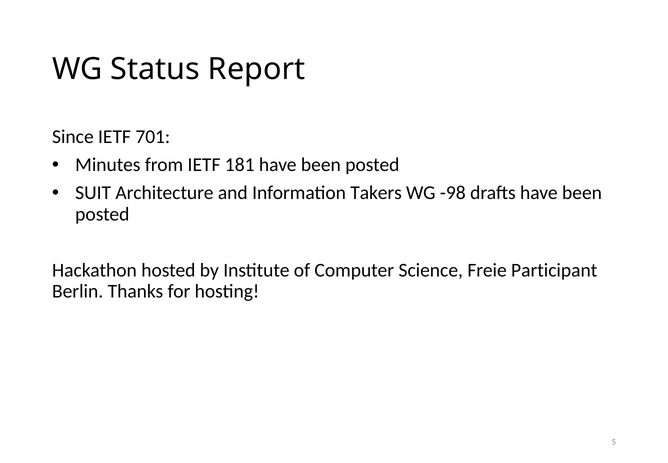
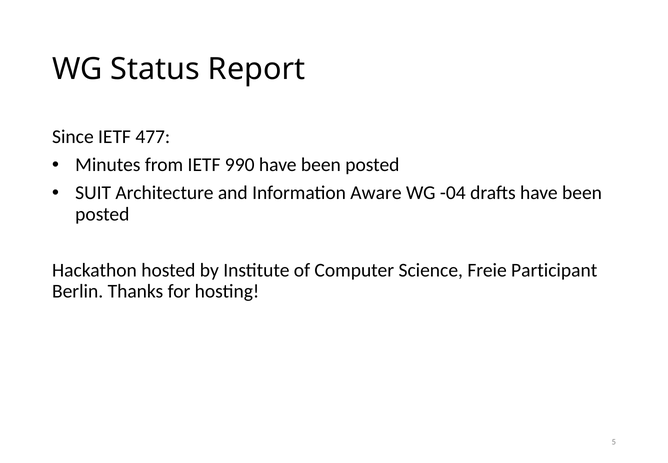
701: 701 -> 477 (153, 137)
181: 181 -> 990 (240, 165)
Takers: Takers -> Aware (376, 193)
-98: -98 -> -04 (453, 193)
